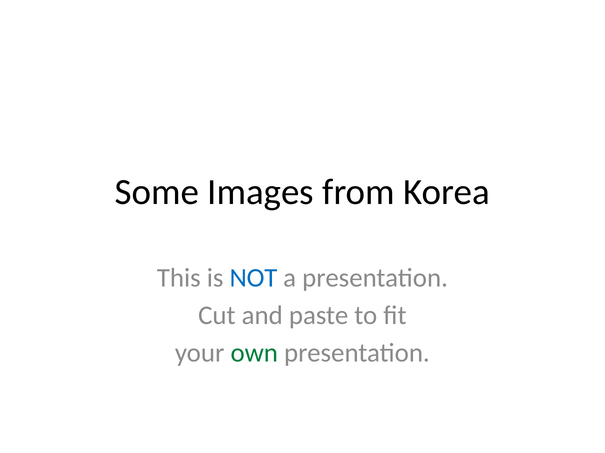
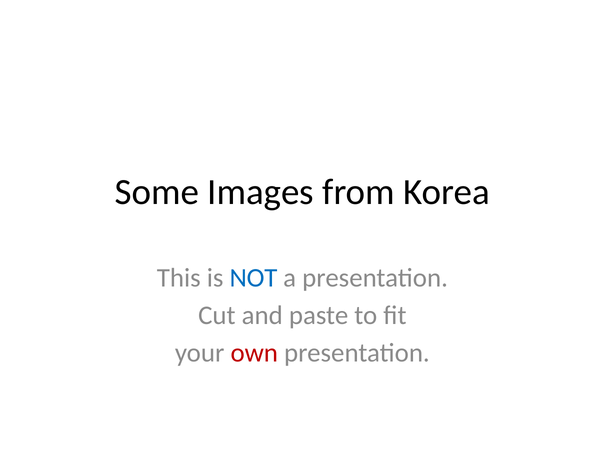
own colour: green -> red (254, 353)
